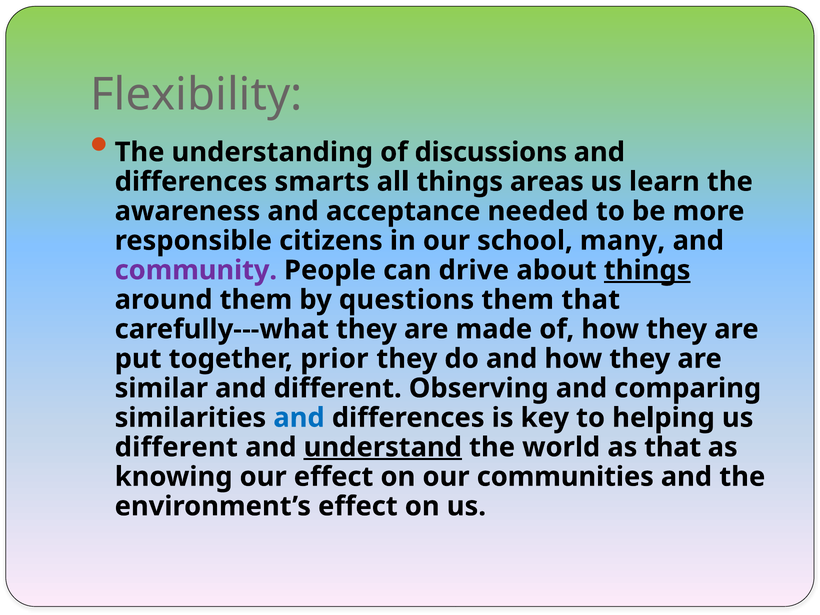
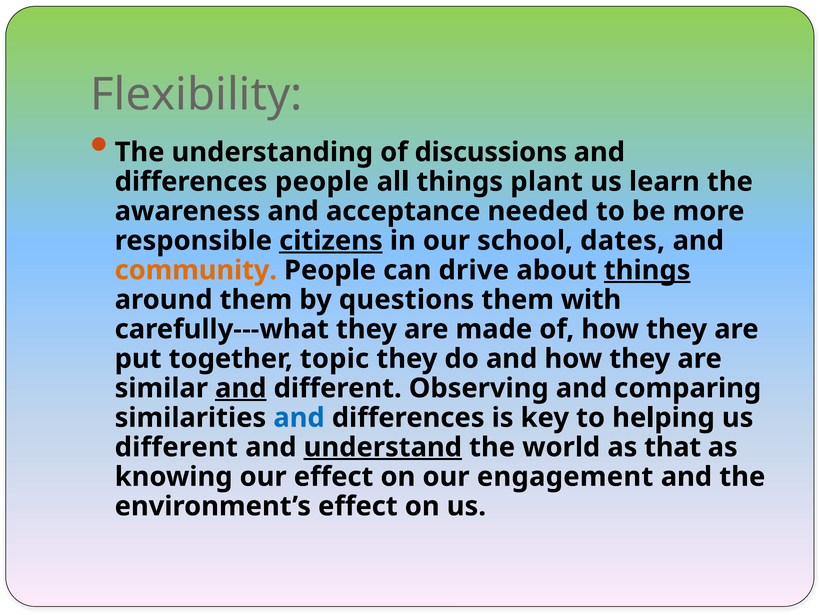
differences smarts: smarts -> people (322, 182)
areas: areas -> plant (547, 182)
citizens underline: none -> present (331, 241)
many: many -> dates (623, 241)
community colour: purple -> orange (196, 270)
them that: that -> with (591, 300)
prior: prior -> topic (334, 359)
and underline: none -> present (241, 388)
communities: communities -> engagement (565, 477)
